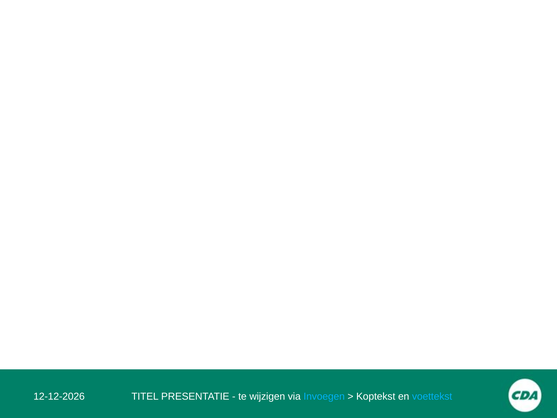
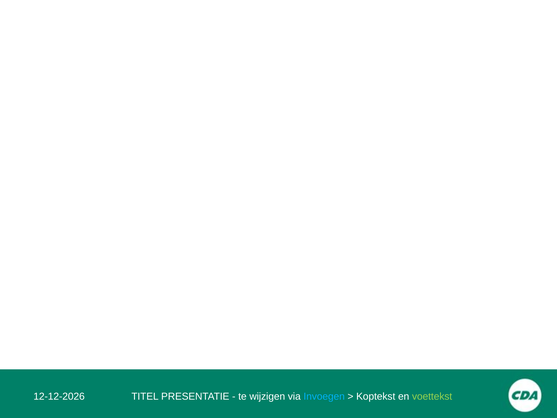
voettekst colour: light blue -> light green (432, 396)
